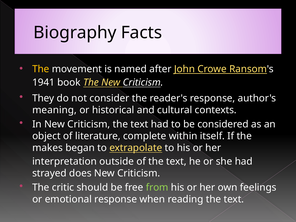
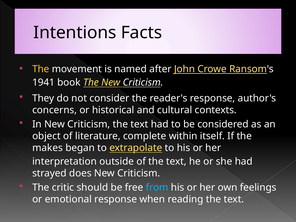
Biography: Biography -> Intentions (75, 33)
meaning: meaning -> concerns (55, 110)
from colour: light green -> light blue (157, 187)
